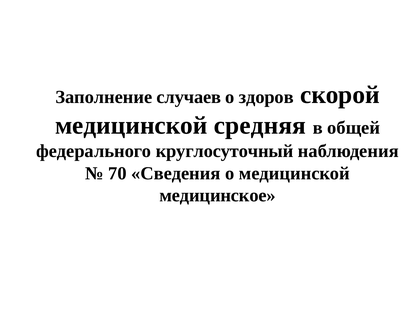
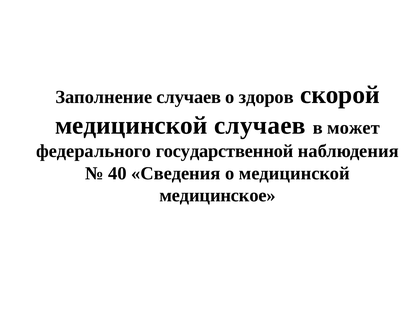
медицинской средняя: средняя -> случаев (260, 125)
общей: общей -> может (354, 128)
круглосуточный: круглосуточный -> государственной (225, 151)
70: 70 -> 40 (118, 173)
